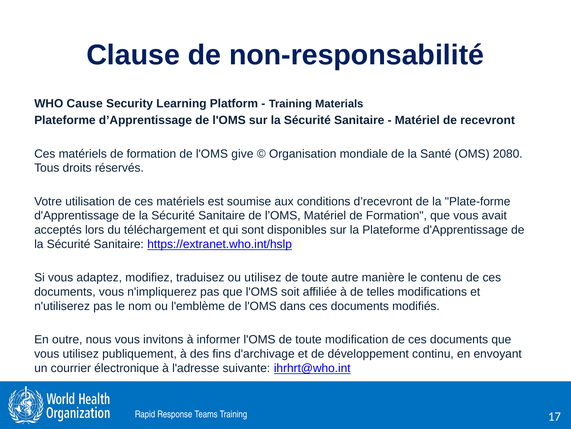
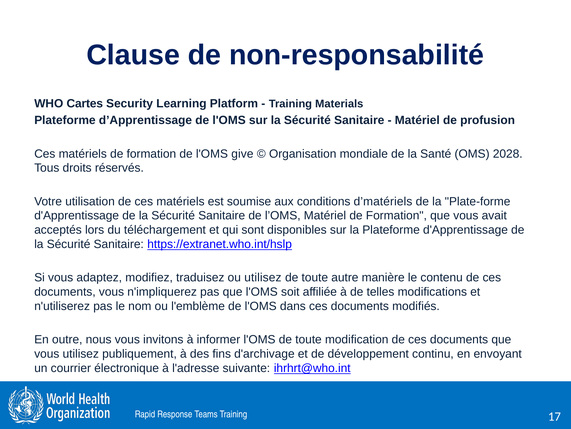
Cause: Cause -> Cartes (85, 104)
recevront: recevront -> profusion (488, 120)
2080: 2080 -> 2028 (508, 153)
d’recevront: d’recevront -> d’matériels (383, 201)
